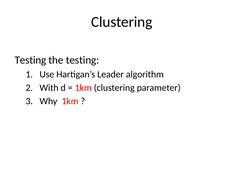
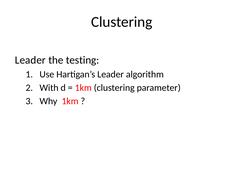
Testing: Testing -> Leader (30, 60)
